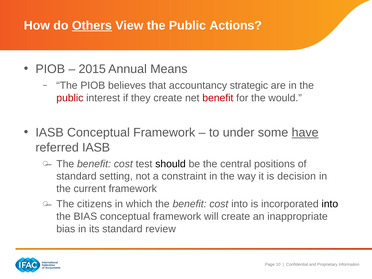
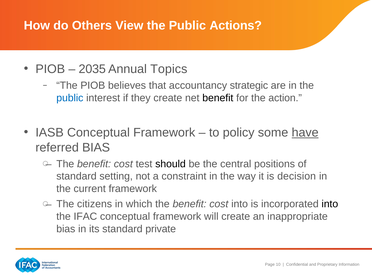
Others underline: present -> none (92, 26)
2015: 2015 -> 2035 (92, 69)
Means: Means -> Topics (169, 69)
public colour: red -> blue (70, 98)
benefit colour: red -> black (218, 98)
would: would -> action (285, 98)
under: under -> policy (239, 133)
referred IASB: IASB -> BIAS (96, 147)
the BIAS: BIAS -> IFAC (85, 216)
review: review -> private (161, 229)
